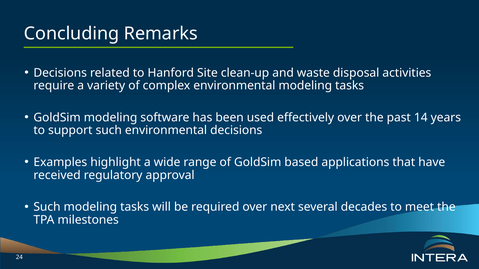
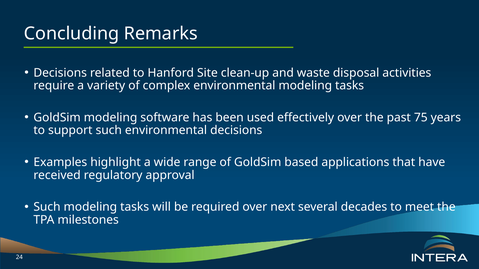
14: 14 -> 75 (421, 118)
